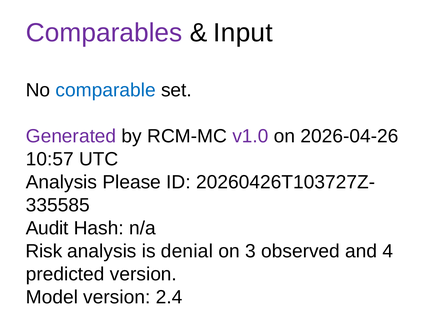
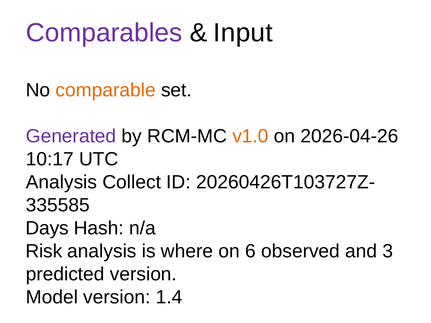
comparable colour: blue -> orange (106, 90)
v1.0 colour: purple -> orange (250, 136)
10:57: 10:57 -> 10:17 (50, 159)
Please: Please -> Collect (132, 182)
Audit: Audit -> Days (47, 228)
denial: denial -> where (187, 251)
3: 3 -> 6 (250, 251)
4: 4 -> 3 (388, 251)
2.4: 2.4 -> 1.4 (169, 297)
